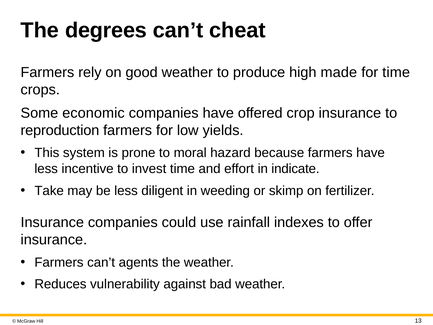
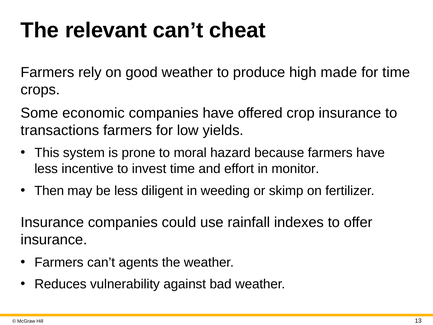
degrees: degrees -> relevant (106, 30)
reproduction: reproduction -> transactions (60, 130)
indicate: indicate -> monitor (295, 169)
Take: Take -> Then (49, 191)
